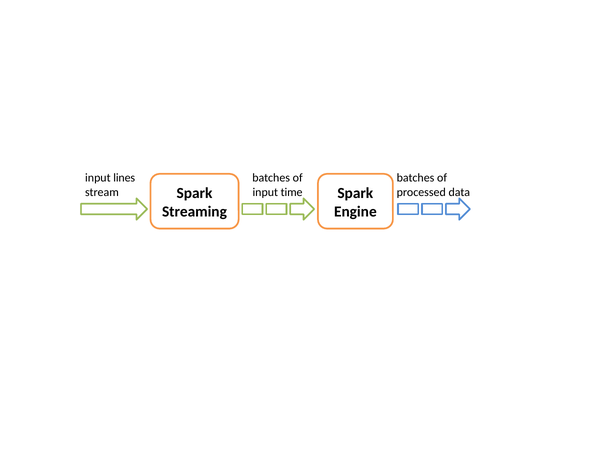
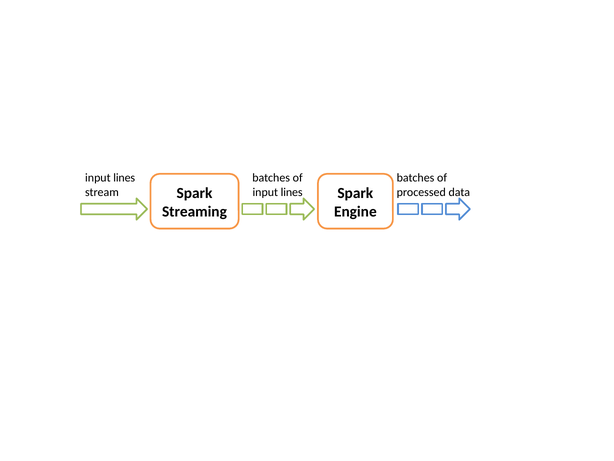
time: time -> lines (292, 192)
